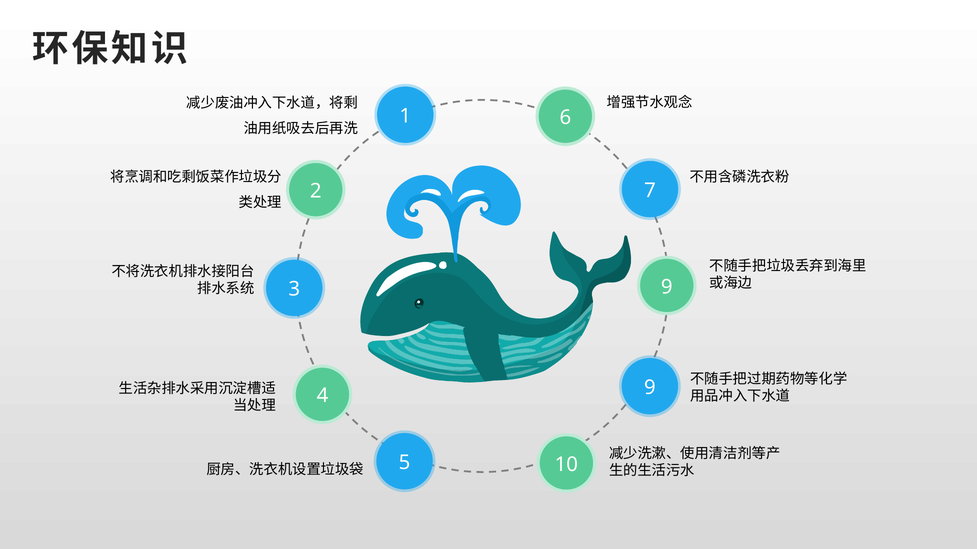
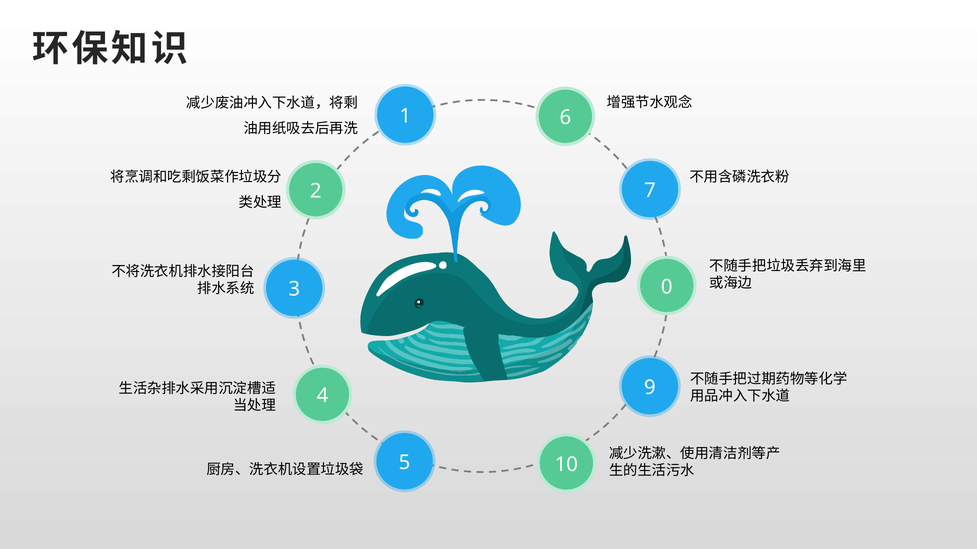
3 9: 9 -> 0 (667, 287)
